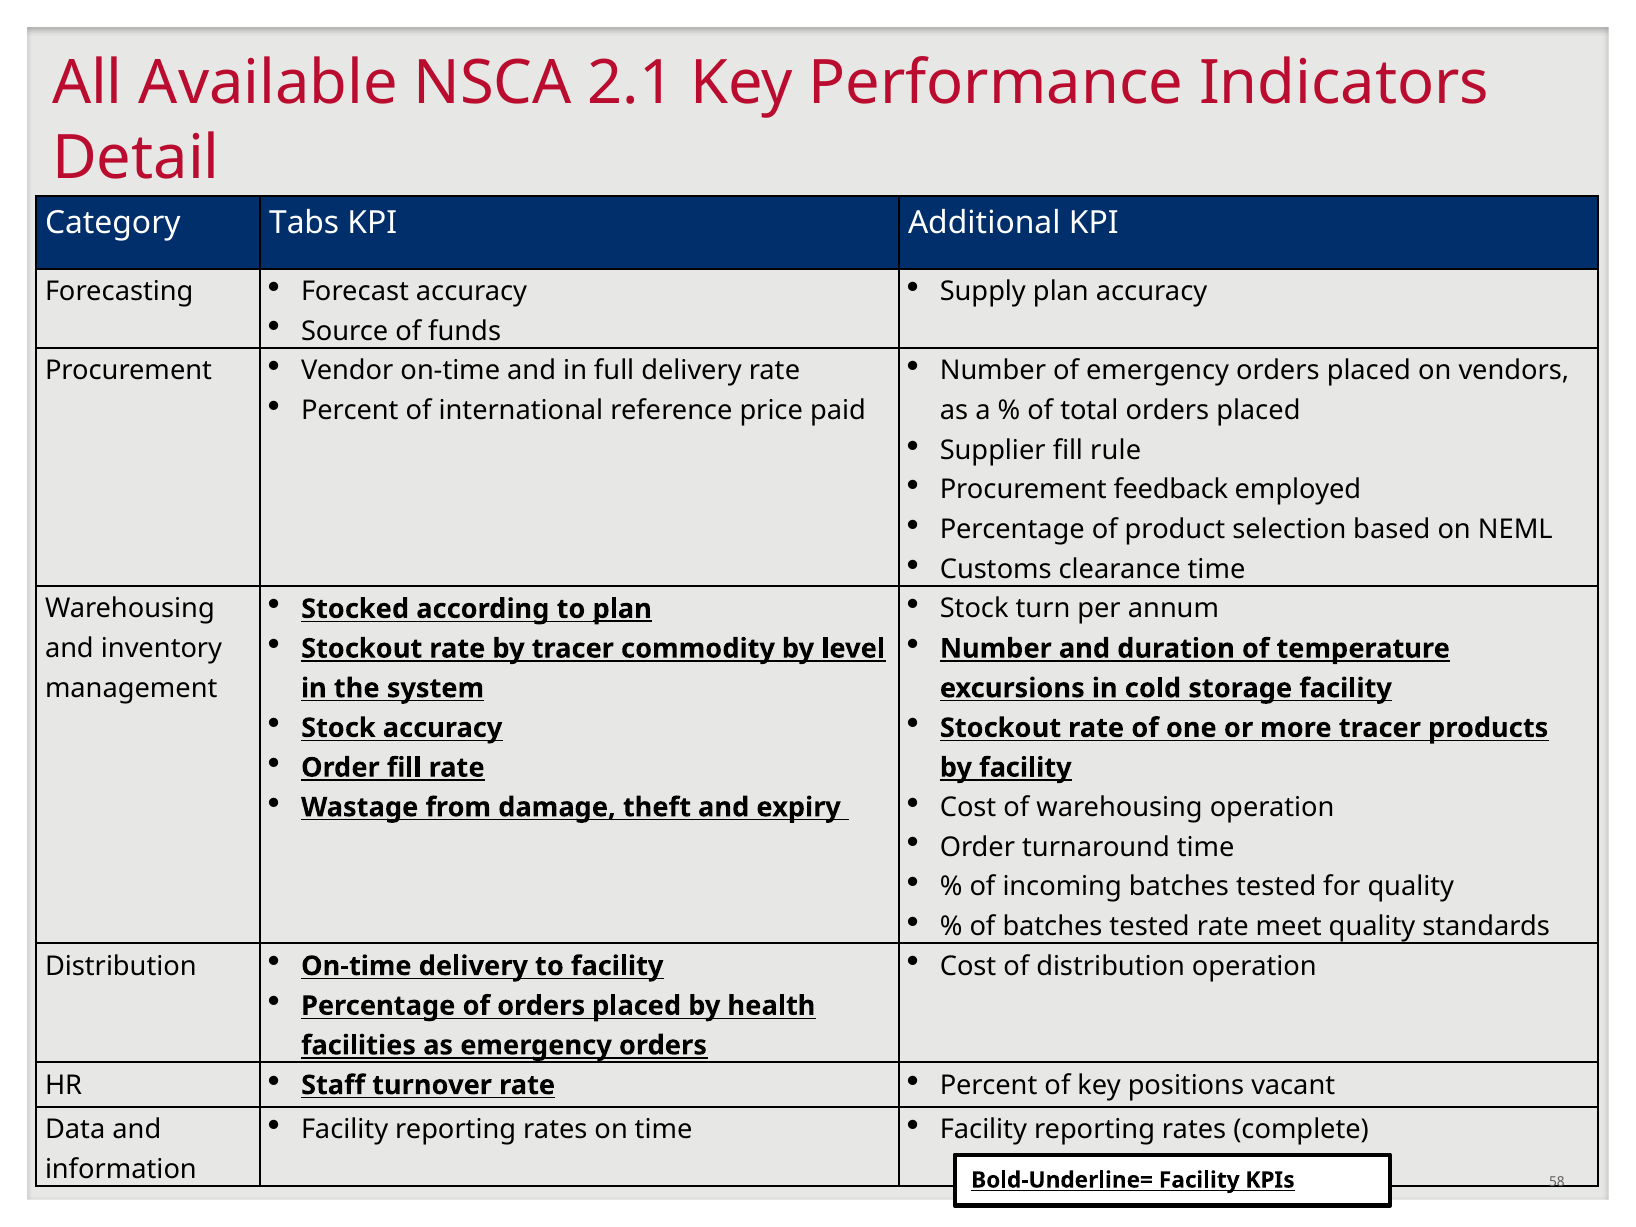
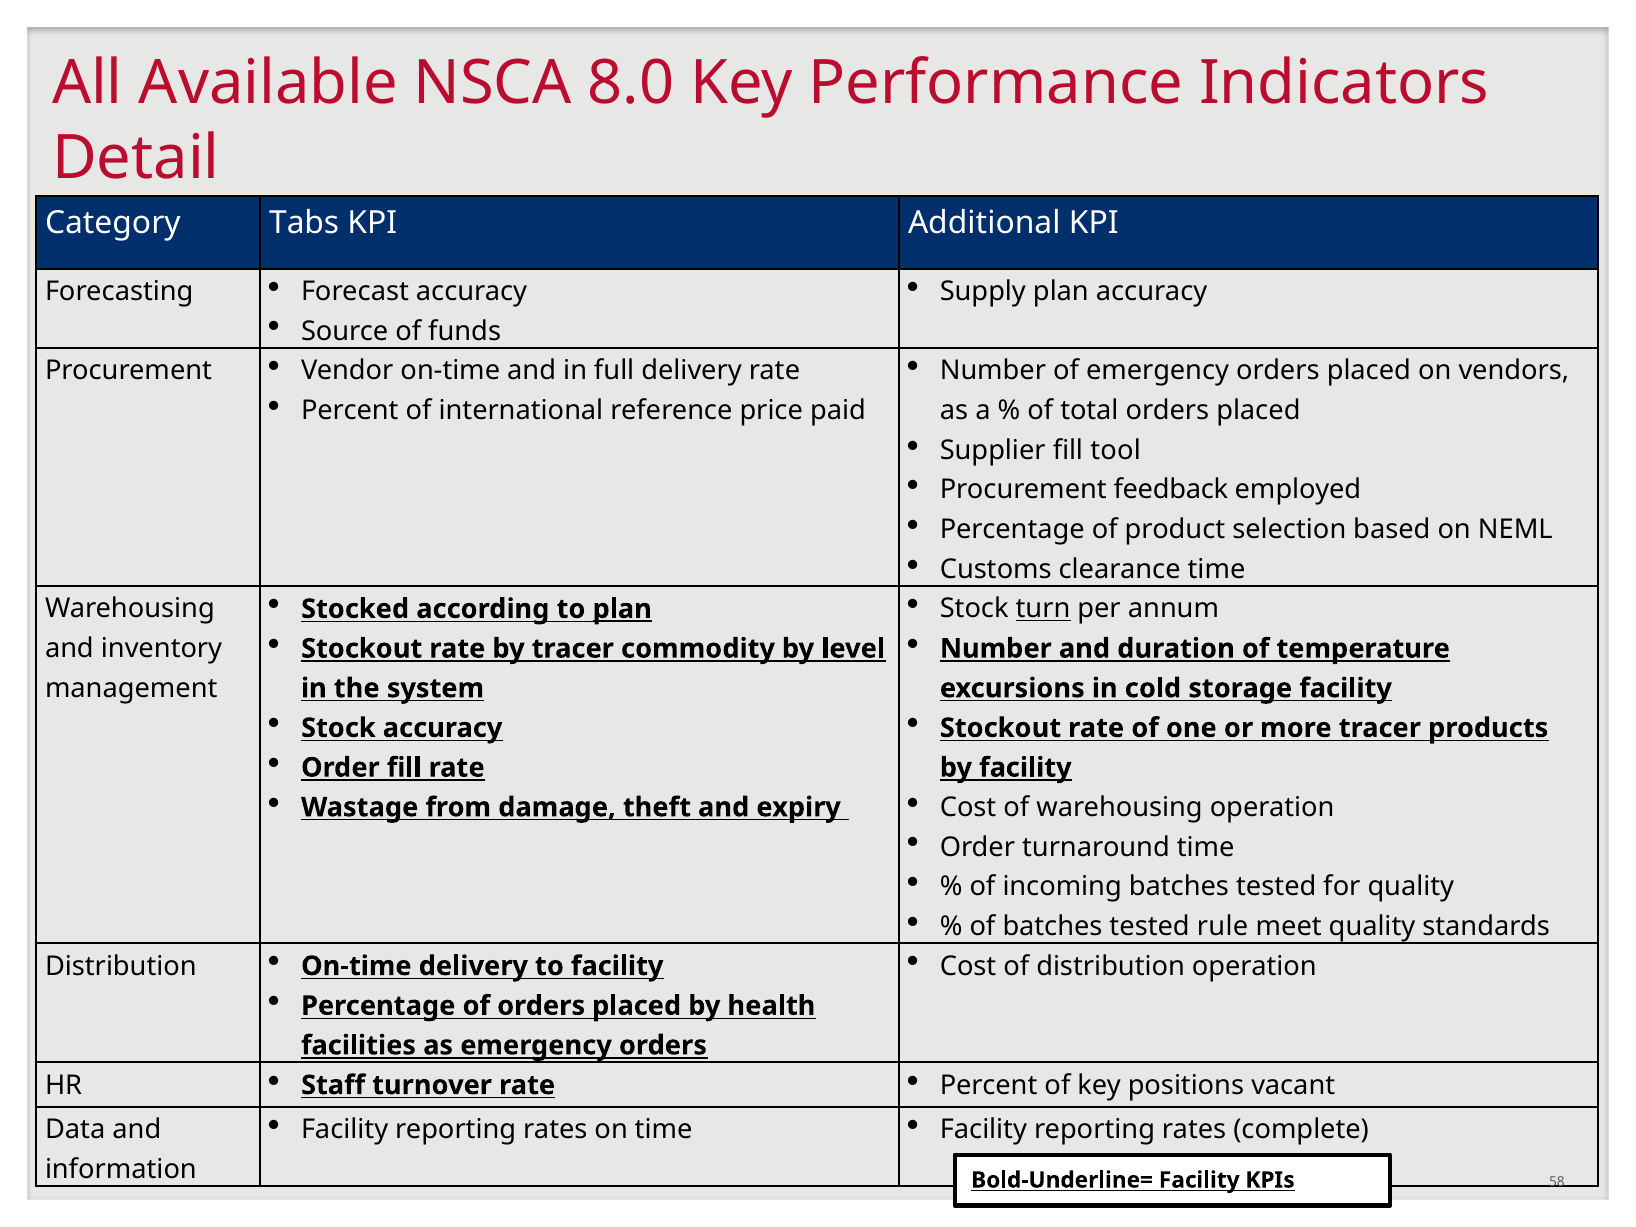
2.1: 2.1 -> 8.0 (631, 83)
rule: rule -> tool (1116, 450)
turn underline: none -> present (1043, 609)
tested rate: rate -> rule (1223, 926)
